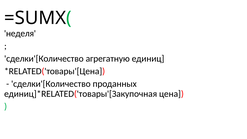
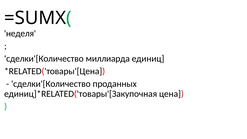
агрегатную: агрегатную -> миллиарда (108, 59)
